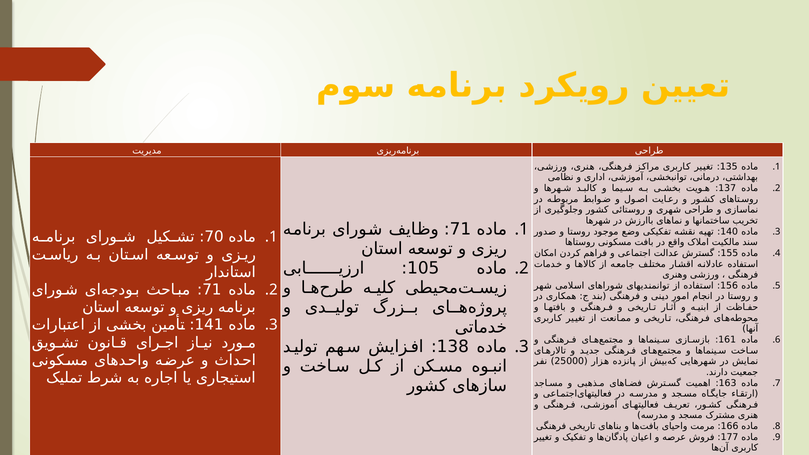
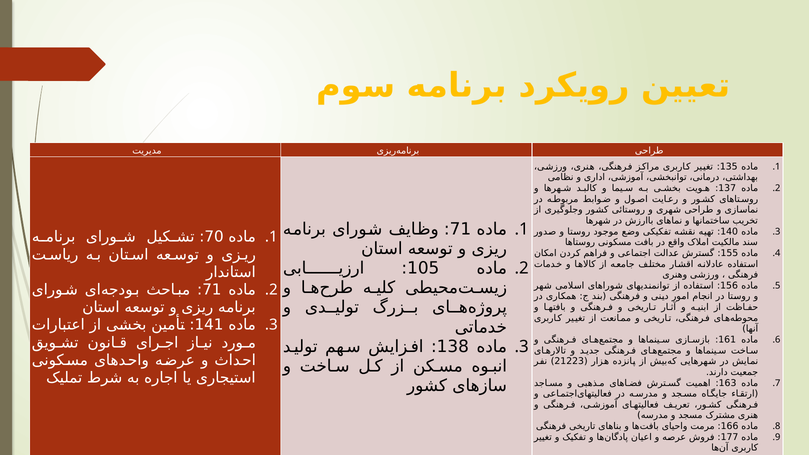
25000: 25000 -> 21223 (569, 361)
